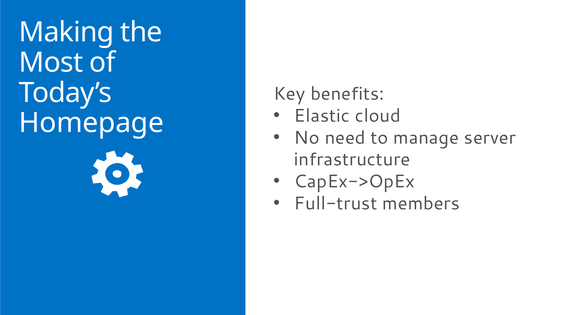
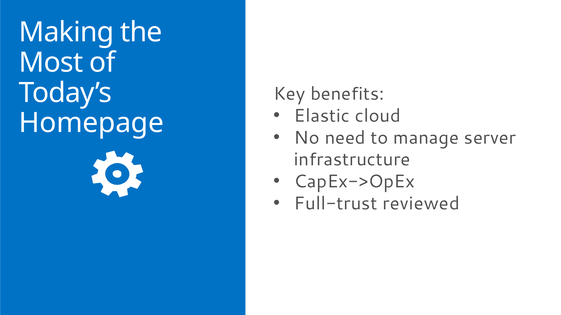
members: members -> reviewed (421, 204)
